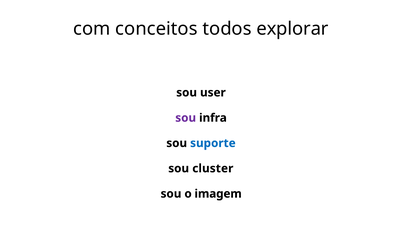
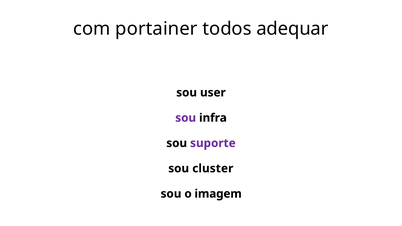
conceitos: conceitos -> portainer (156, 29)
explorar: explorar -> adequar (292, 29)
suporte colour: blue -> purple (213, 143)
